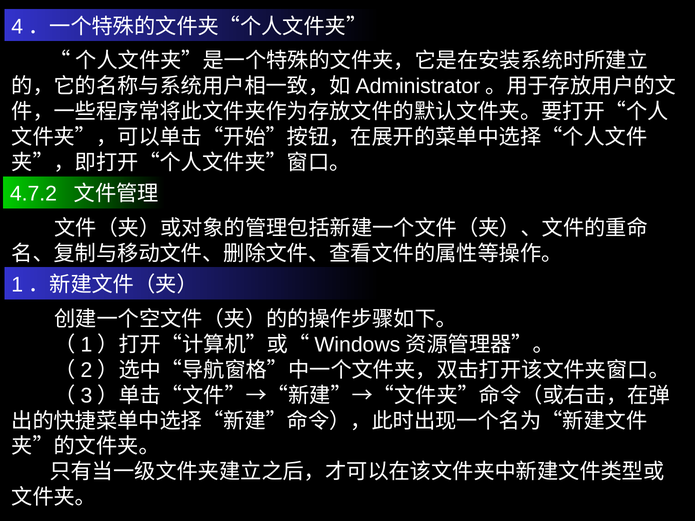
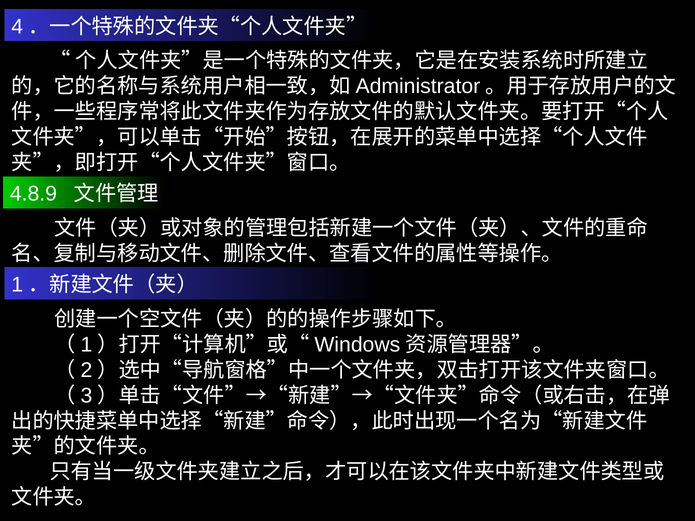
4.7.2: 4.7.2 -> 4.8.9 (33, 194)
